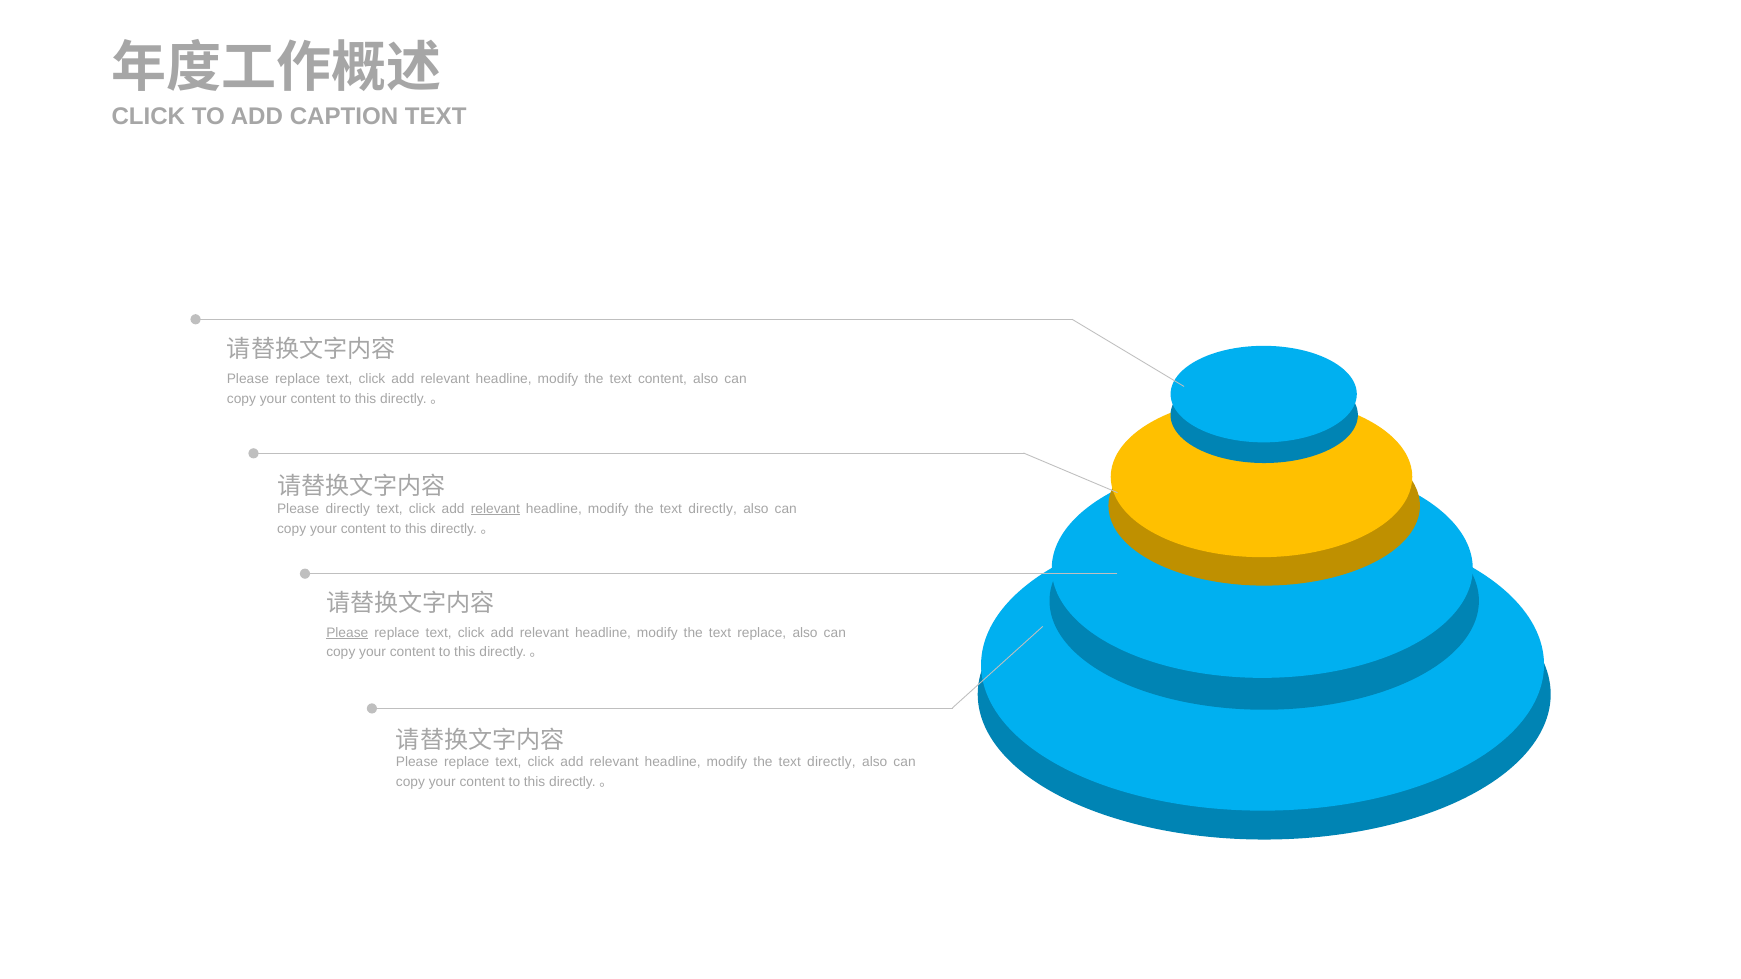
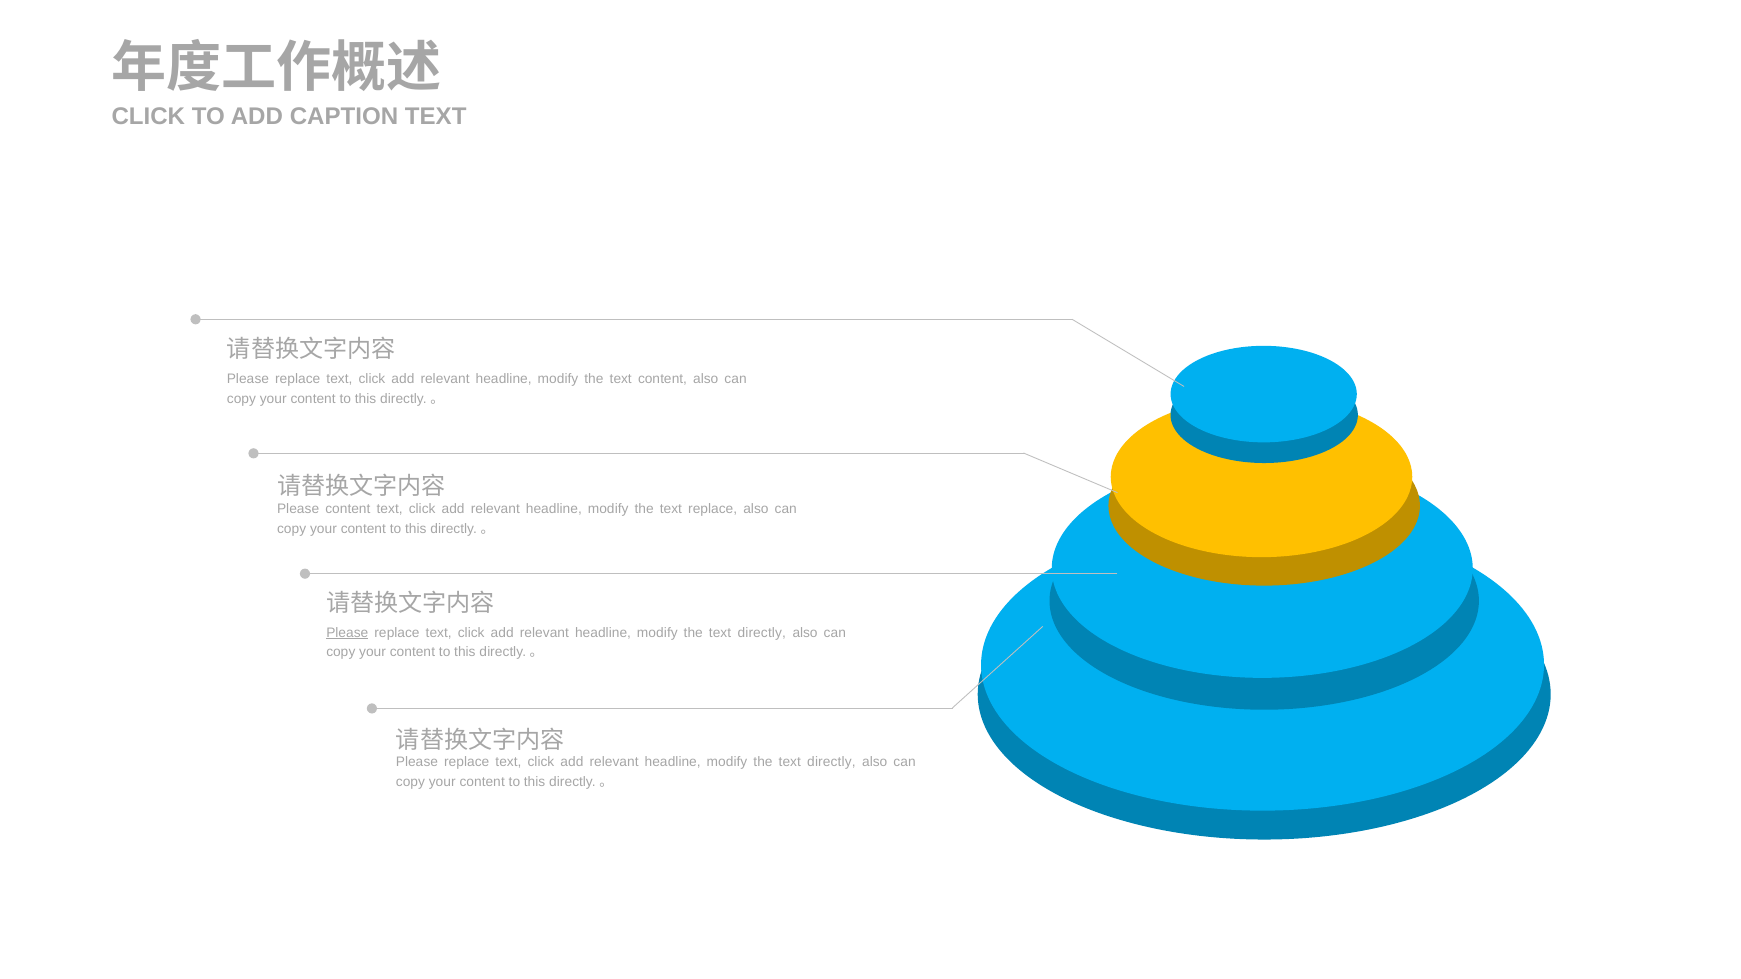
Please directly: directly -> content (348, 509)
relevant underline: present -> none (495, 509)
directly: directly -> replace (713, 509)
replace: replace -> directly (762, 633)
